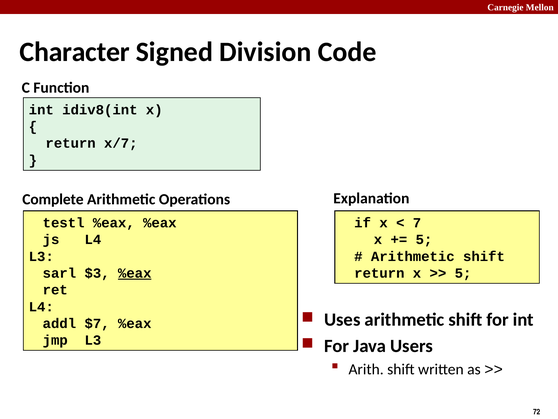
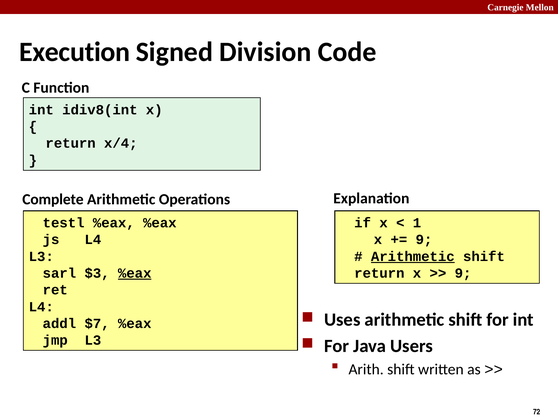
Character: Character -> Execution (75, 52)
x/7: x/7 -> x/4 (121, 143)
7: 7 -> 1 (417, 223)
5: 5 -> 9 (424, 239)
Arithmetic underline: none -> present (413, 256)
5: 5 -> 9 (463, 273)
